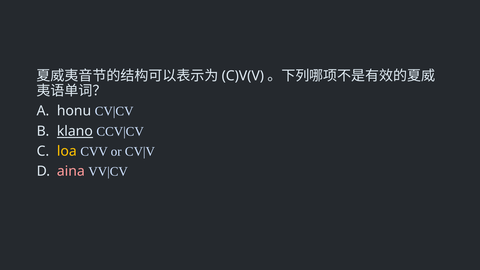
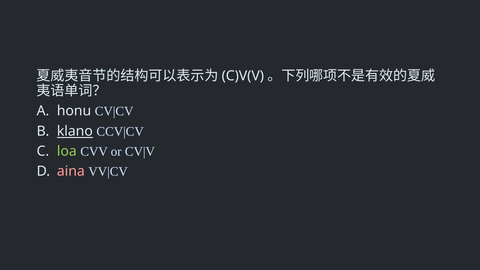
loa colour: yellow -> light green (67, 151)
